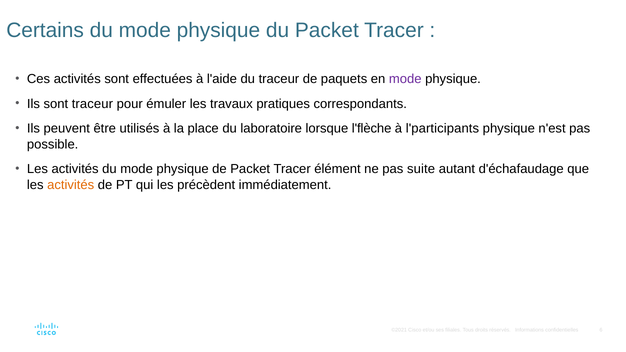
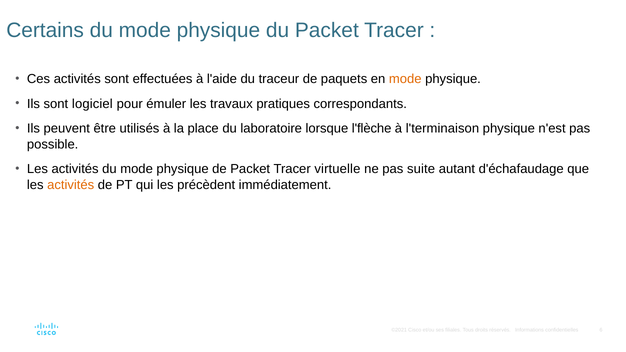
mode colour: purple -> orange (405, 79)
sont traceur: traceur -> logiciel (92, 104)
l'participants: l'participants -> l'terminaison (442, 129)
élément: élément -> virtuelle (337, 169)
